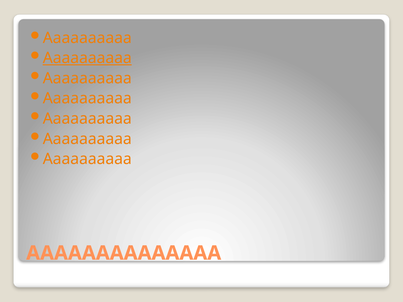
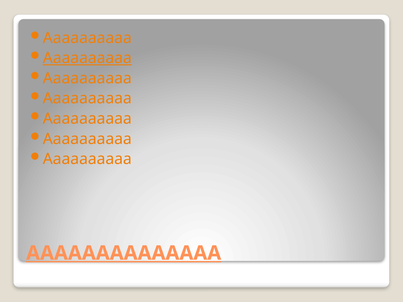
AAAAAAAAAAAAAA underline: none -> present (124, 253)
